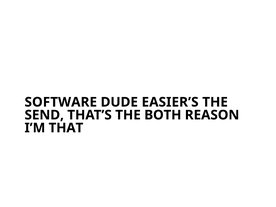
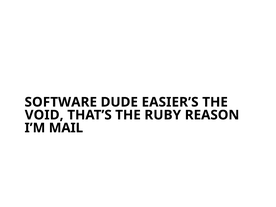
SEND: SEND -> VOID (44, 115)
BOTH: BOTH -> RUBY (163, 115)
THAT: THAT -> MAIL (66, 128)
